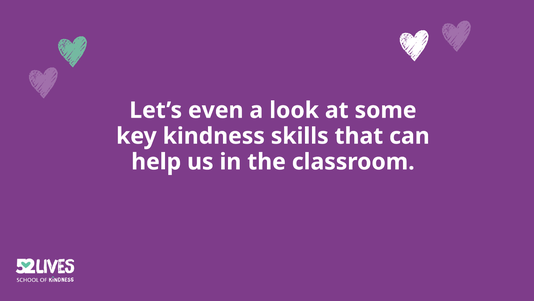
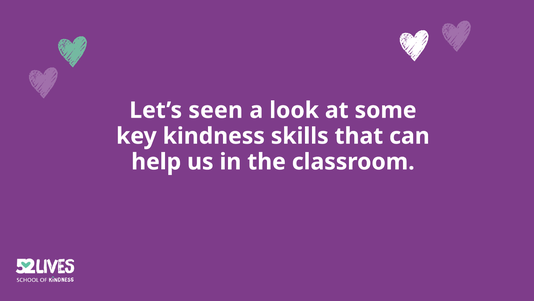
even: even -> seen (216, 110)
